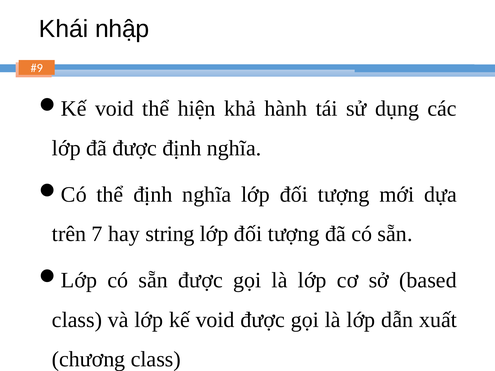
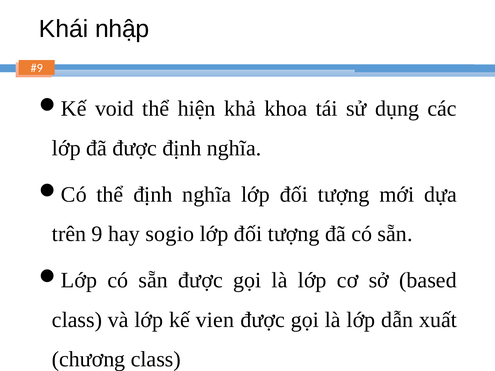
hành: hành -> khoa (286, 109)
trên 7: 7 -> 9 (97, 234)
string: string -> sogio (170, 234)
lớp kế void: void -> vien (215, 320)
